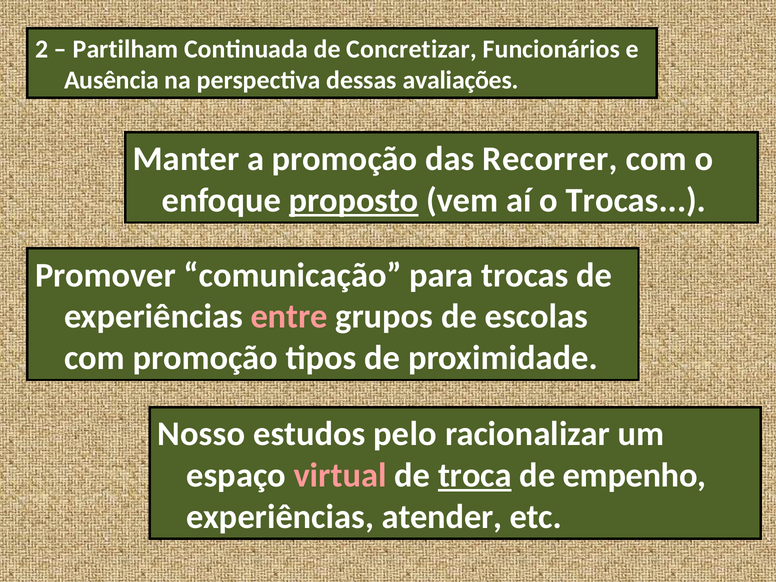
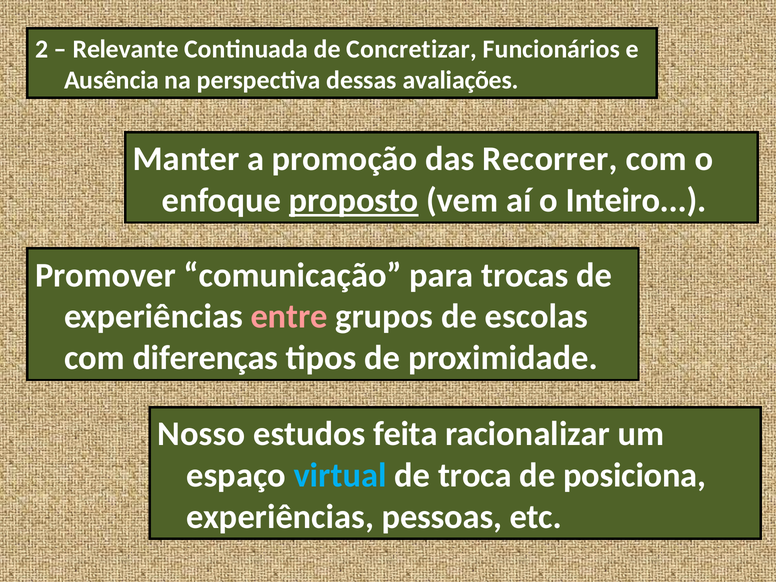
Partilham: Partilham -> Relevante (126, 49)
o Trocas: Trocas -> Inteiro (636, 200)
com promoção: promoção -> diferenças (205, 358)
pelo: pelo -> feita (405, 434)
virtual colour: pink -> light blue (340, 475)
troca underline: present -> none (475, 475)
empenho: empenho -> posiciona (635, 475)
atender: atender -> pessoas (442, 517)
